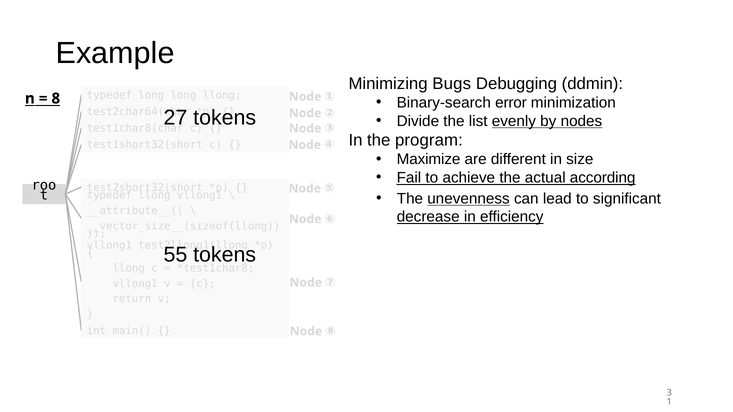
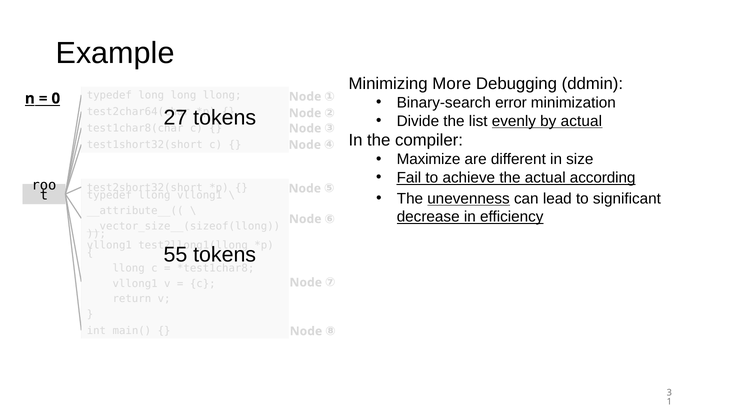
Bugs: Bugs -> More (452, 84)
8: 8 -> 0 (56, 99)
by nodes: nodes -> actual (581, 121)
program: program -> compiler (429, 140)
